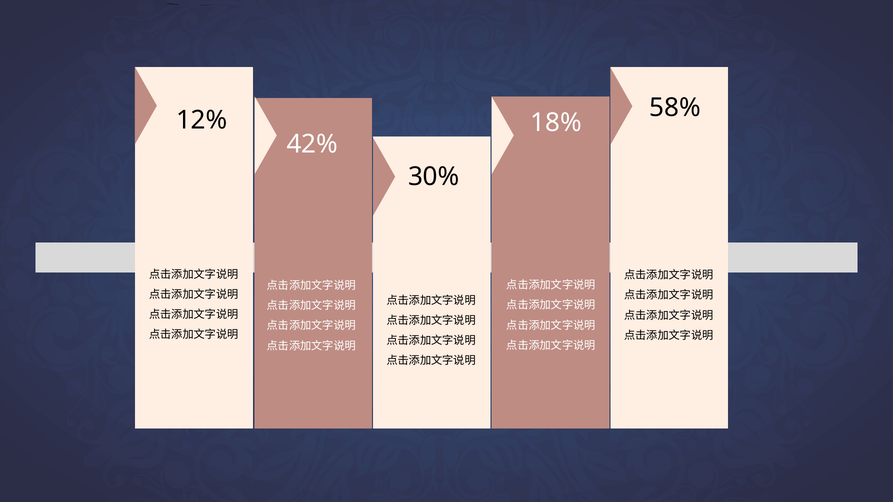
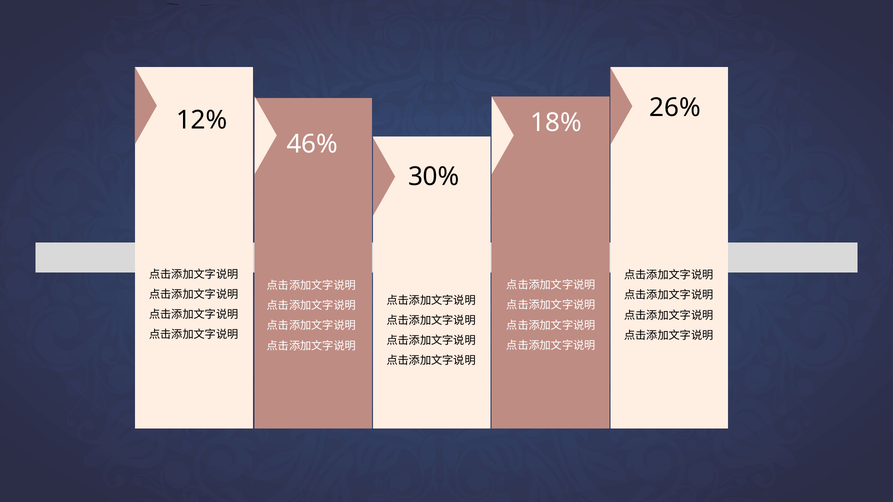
58%: 58% -> 26% (675, 108)
42%: 42% -> 46% (312, 144)
